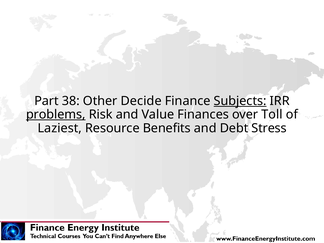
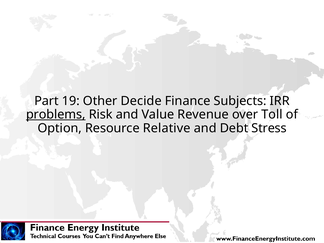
38: 38 -> 19 (71, 101)
Subjects underline: present -> none (240, 101)
Finances: Finances -> Revenue (203, 115)
Laziest: Laziest -> Option (60, 128)
Benefits: Benefits -> Relative (167, 128)
